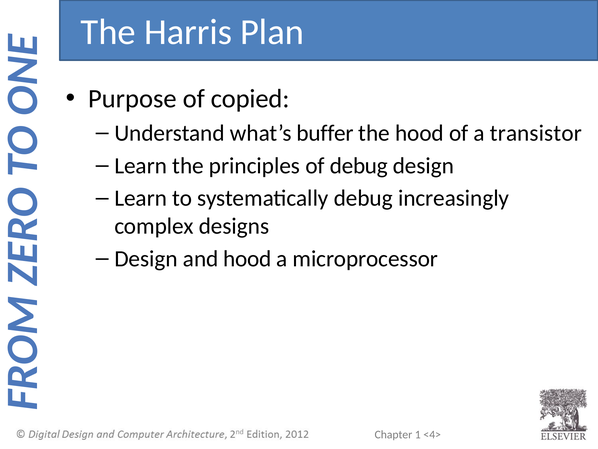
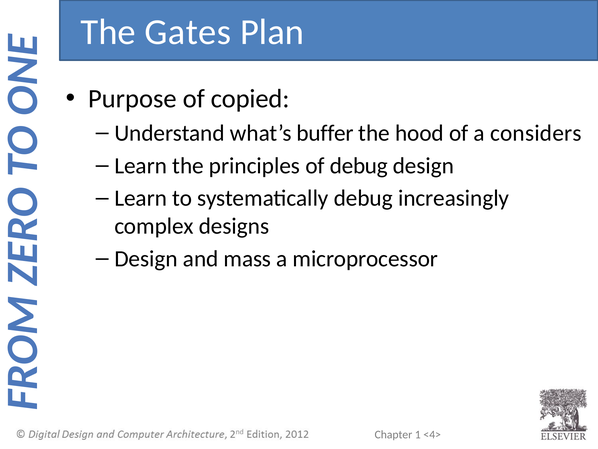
Harris: Harris -> Gates (188, 32)
transistor: transistor -> considers (536, 133)
and hood: hood -> mass (247, 259)
